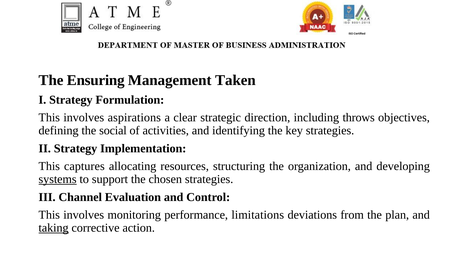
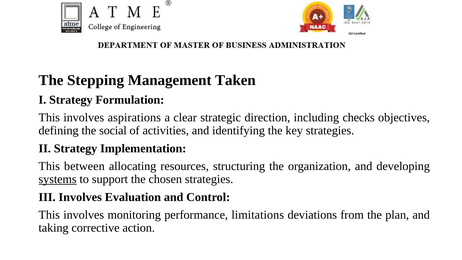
Ensuring: Ensuring -> Stepping (96, 80)
throws: throws -> checks (359, 118)
captures: captures -> between (84, 166)
III Channel: Channel -> Involves (80, 197)
taking underline: present -> none (54, 228)
